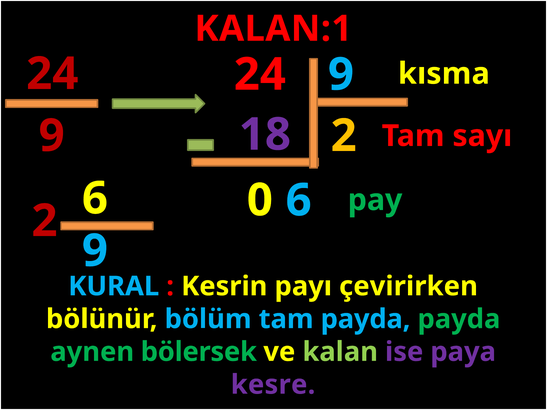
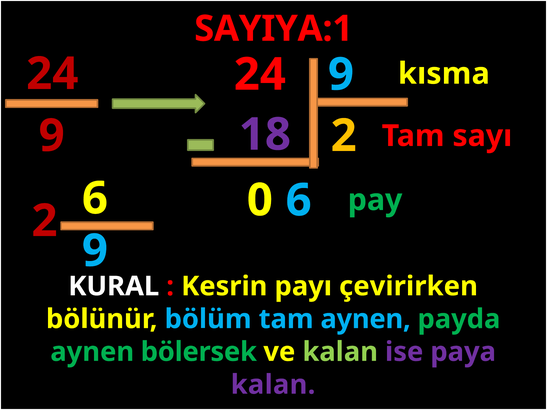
KALAN:1: KALAN:1 -> SAYIYA:1 (274, 29)
KURAL colour: light blue -> white (114, 286)
tam payda: payda -> aynen (366, 319)
kesre: kesre -> kalan (273, 385)
